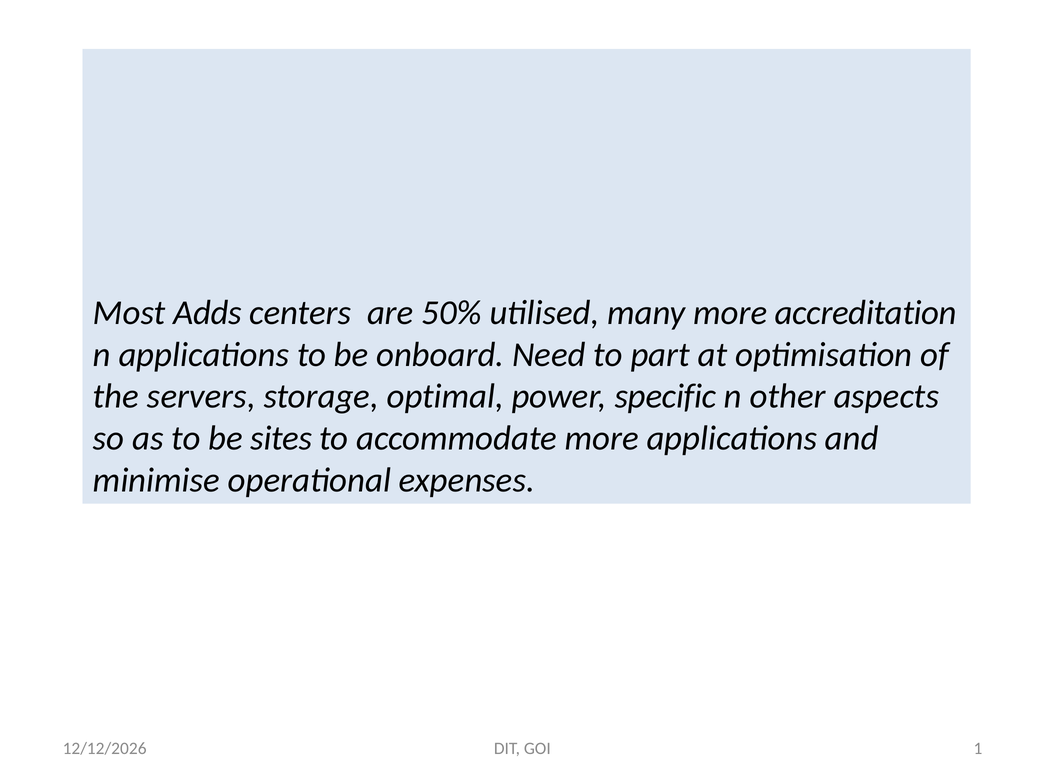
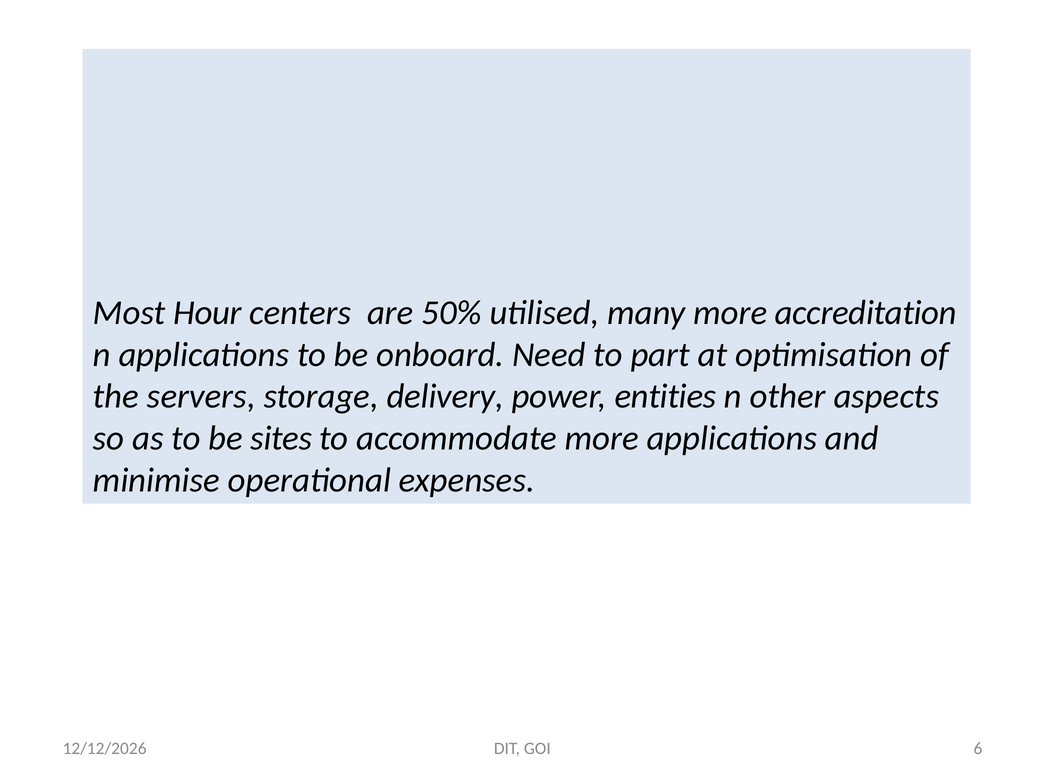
Adds: Adds -> Hour (208, 313)
optimal: optimal -> delivery (445, 396)
specific: specific -> entities (666, 396)
1: 1 -> 6 (978, 748)
